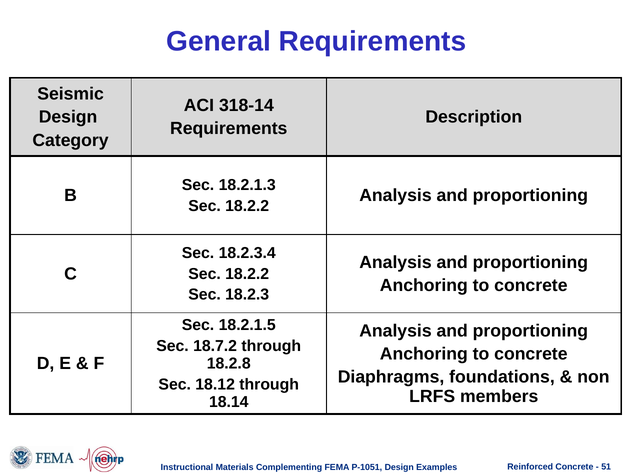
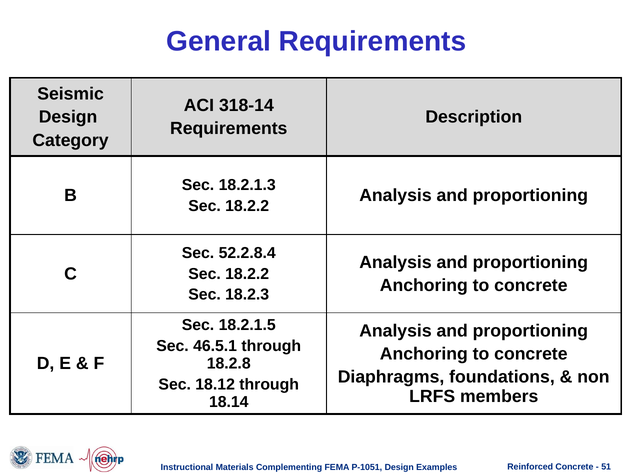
18.2.3.4: 18.2.3.4 -> 52.2.8.4 (247, 253)
18.7.2: 18.7.2 -> 46.5.1 (215, 346)
